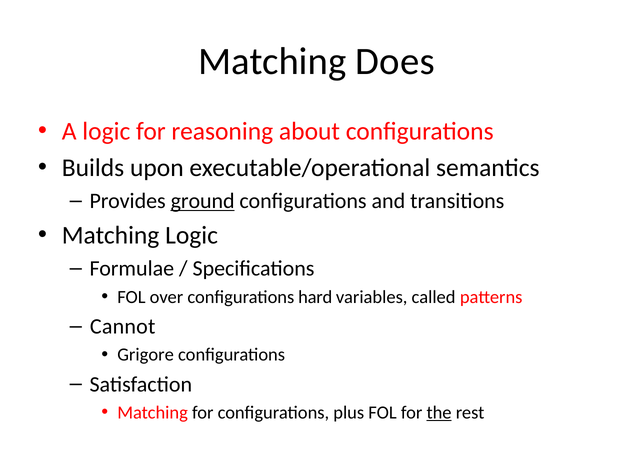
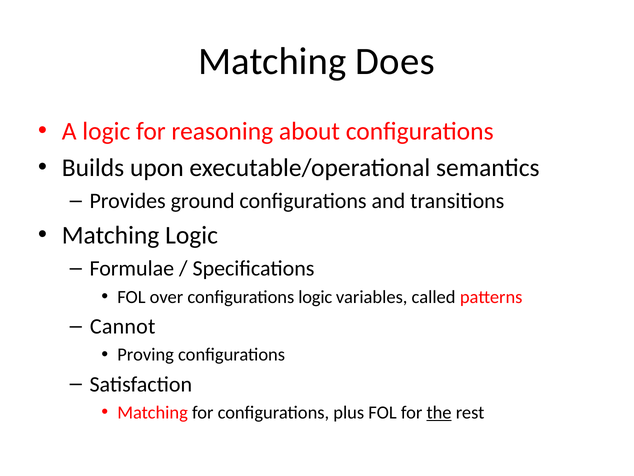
ground underline: present -> none (203, 201)
configurations hard: hard -> logic (315, 297)
Grigore: Grigore -> Proving (146, 354)
